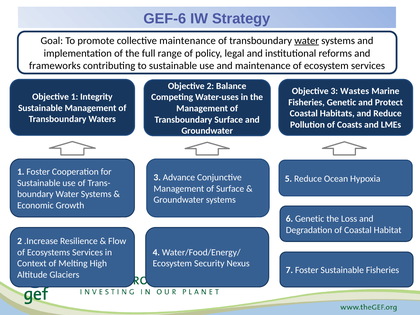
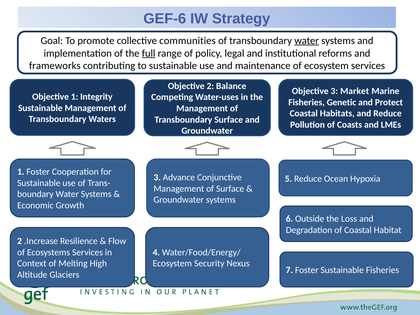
collective maintenance: maintenance -> communities (188, 41)
full underline: none -> present (149, 53)
Wastes: Wastes -> Market (355, 91)
6 Genetic: Genetic -> Outside (310, 219)
